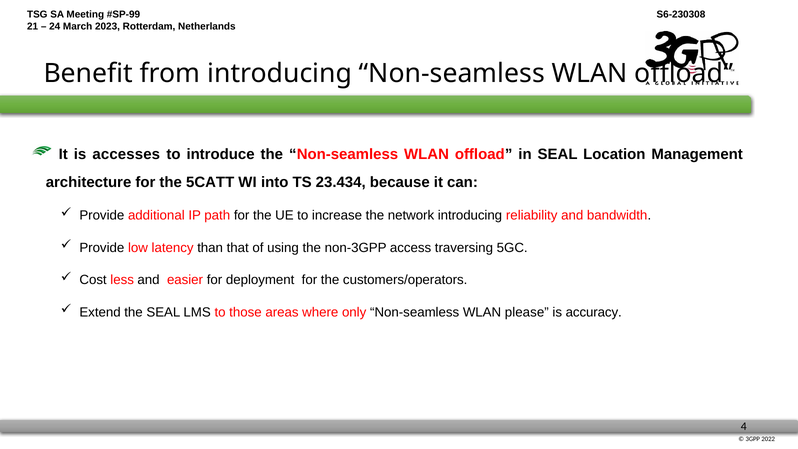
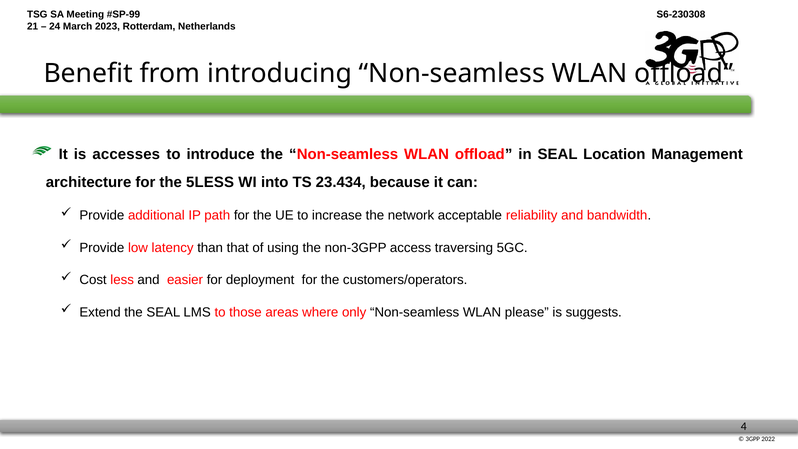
5CATT: 5CATT -> 5LESS (210, 182)
network introducing: introducing -> acceptable (470, 215)
accuracy: accuracy -> suggests (594, 312)
